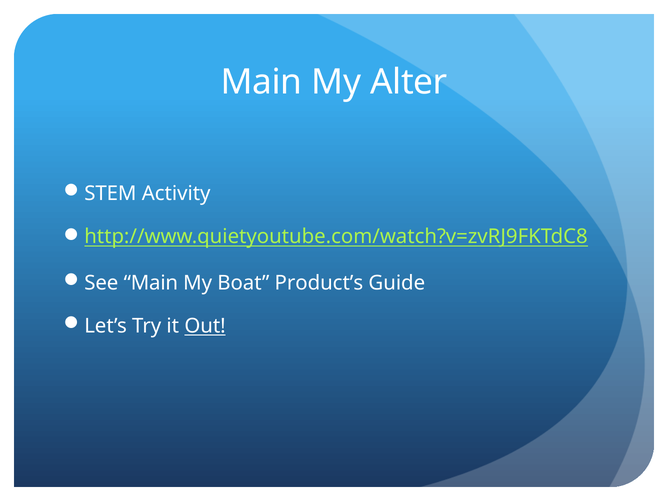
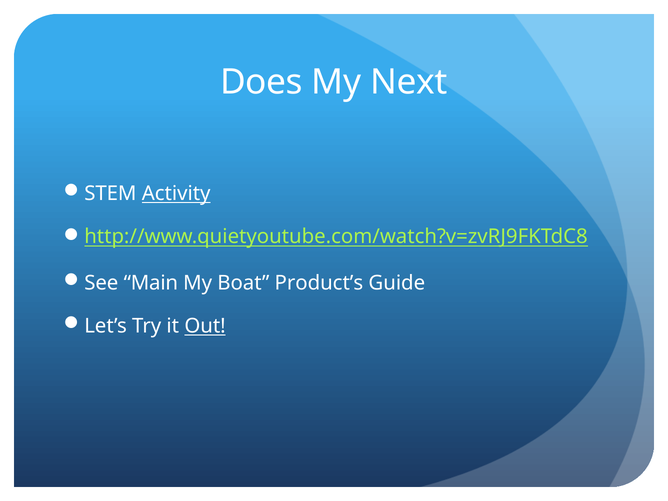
Main: Main -> Does (261, 82)
Alter: Alter -> Next (409, 82)
Activity underline: none -> present (176, 194)
